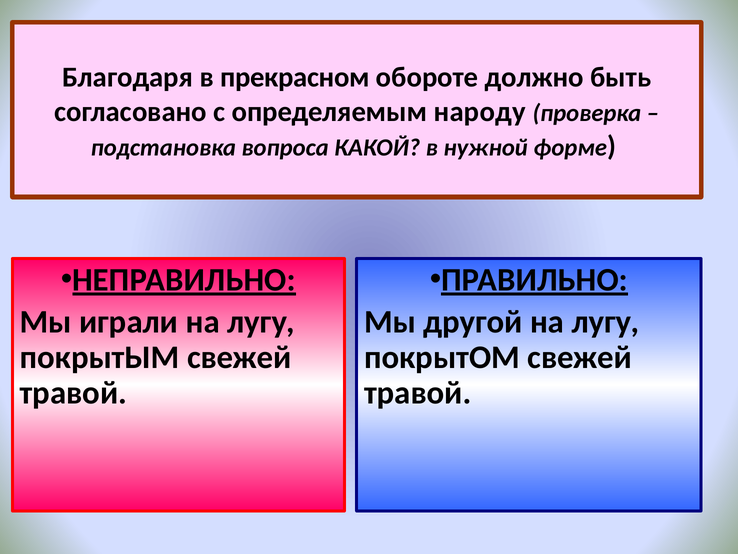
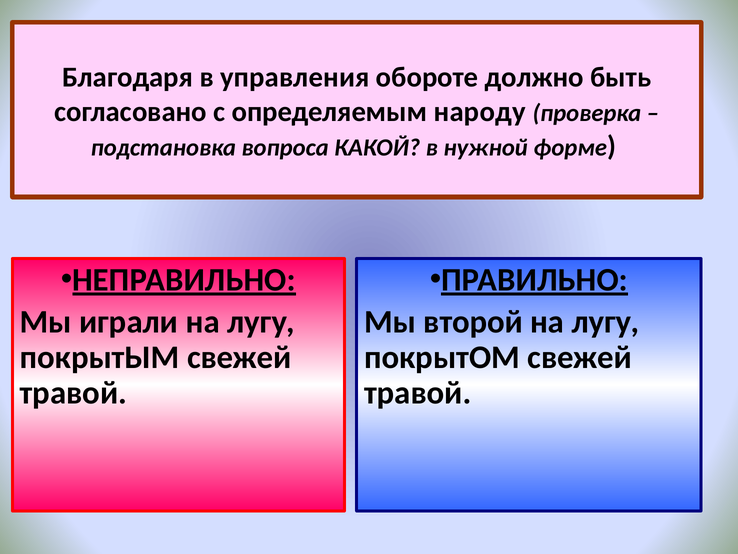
прекрасном: прекрасном -> управления (295, 77)
другой: другой -> второй (473, 322)
